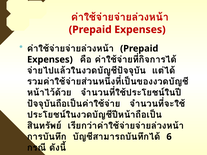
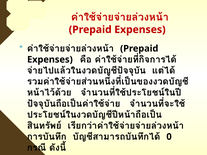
6: 6 -> 0 (169, 137)
